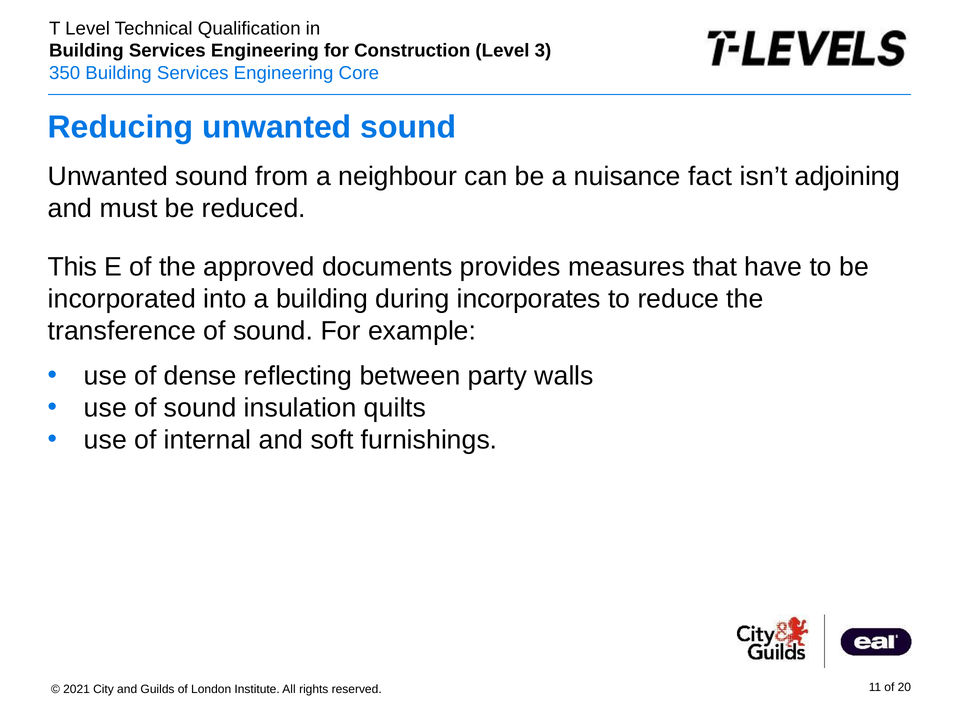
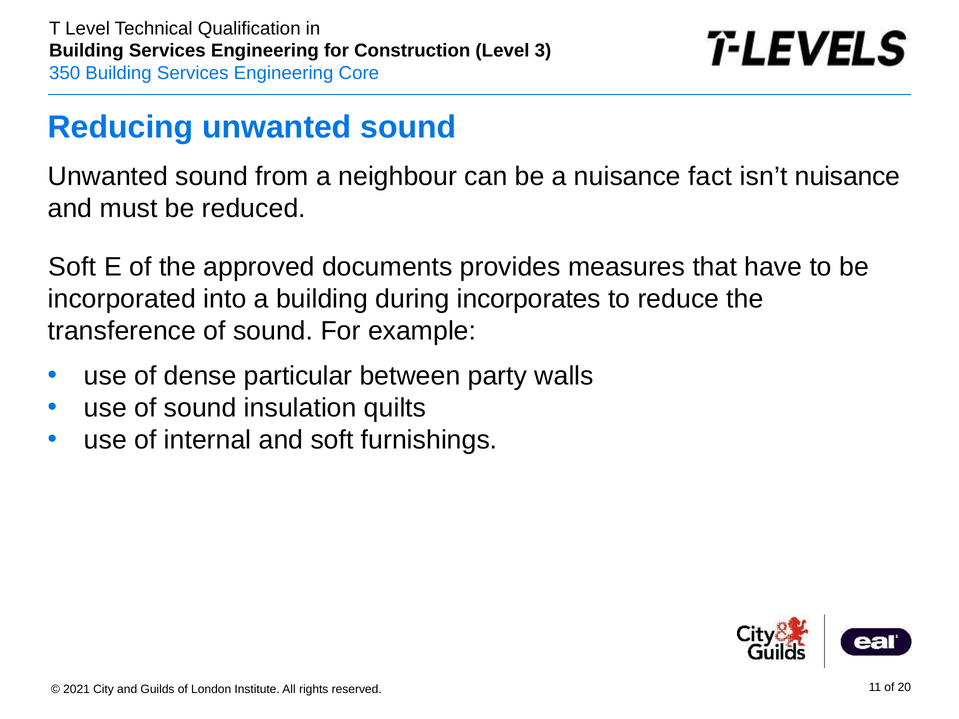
isn’t adjoining: adjoining -> nuisance (848, 176)
This: This -> Soft (72, 267)
reflecting: reflecting -> particular (298, 376)
